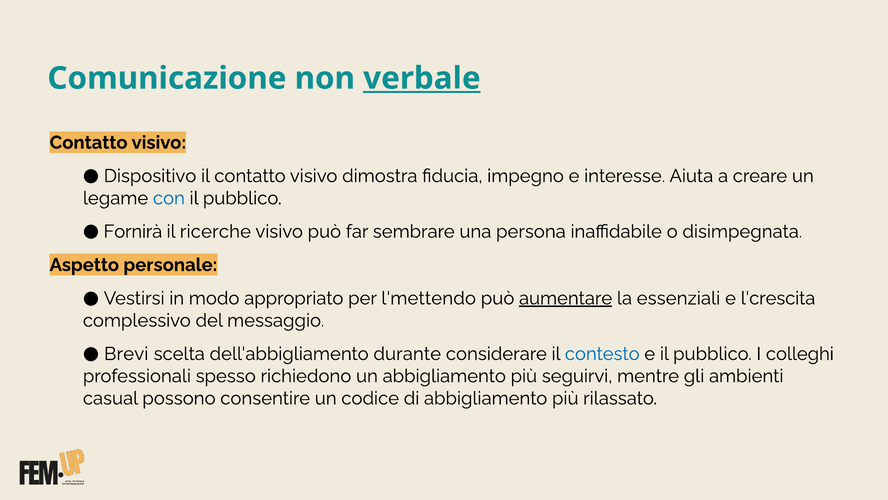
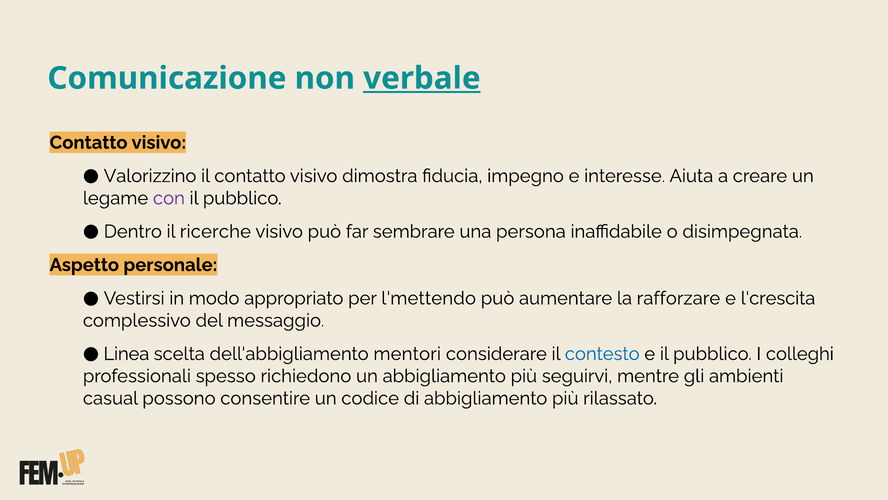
Dispositivo: Dispositivo -> Valorizzino (150, 176)
con colour: blue -> purple (169, 198)
Fornirà: Fornirà -> Dentro (133, 231)
aumentare underline: present -> none (566, 298)
essenziali: essenziali -> rafforzare (678, 298)
Brevi: Brevi -> Linea (126, 354)
durante: durante -> mentori (407, 354)
